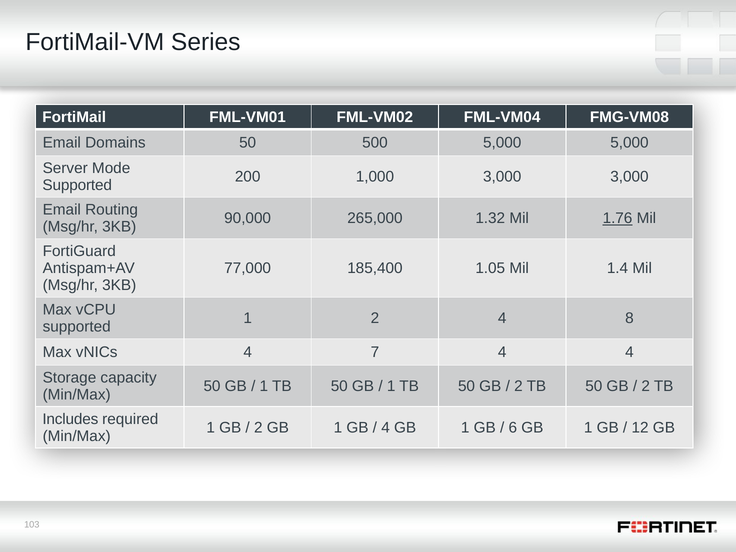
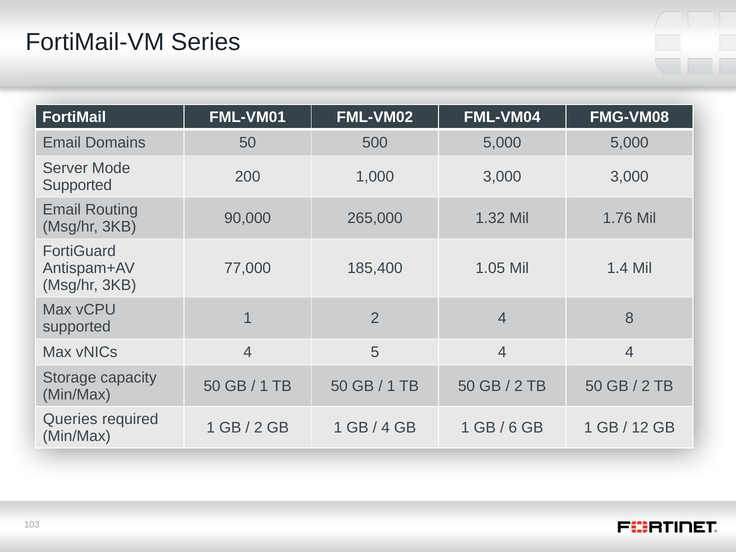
1.76 underline: present -> none (618, 218)
7: 7 -> 5 (375, 352)
Includes: Includes -> Queries (70, 419)
